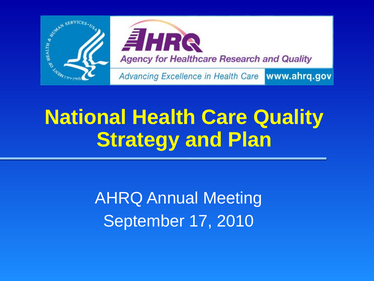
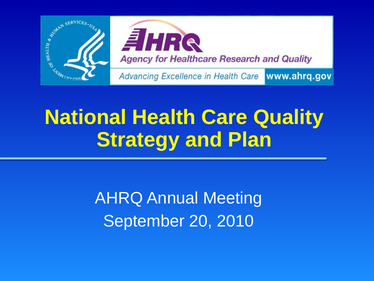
17: 17 -> 20 (201, 221)
